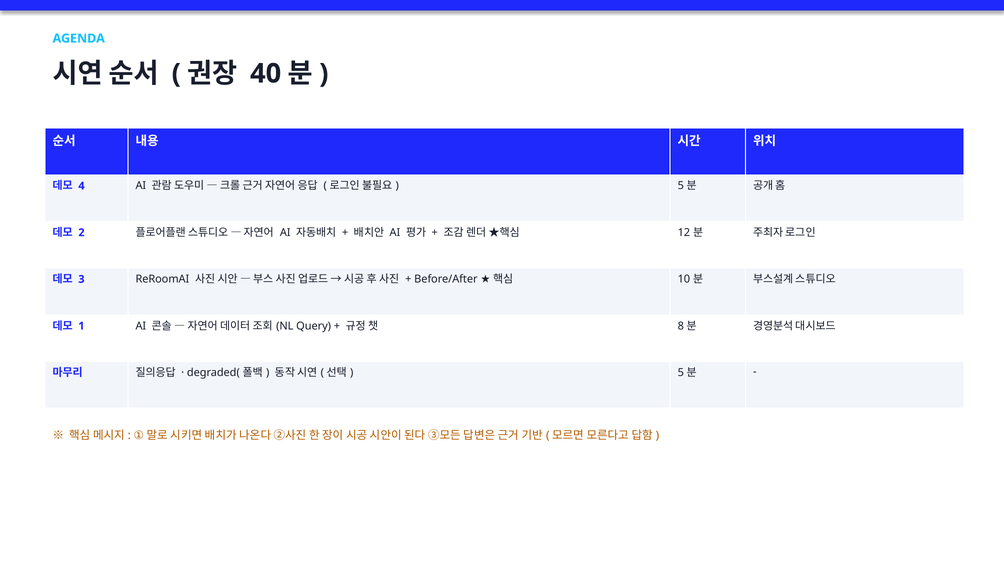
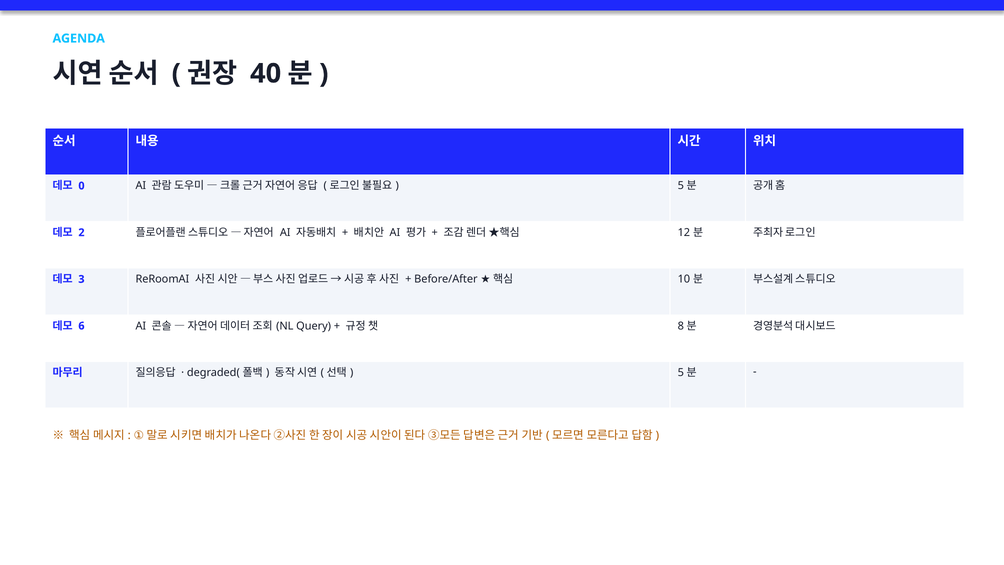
4: 4 -> 0 (81, 186)
1: 1 -> 6 (81, 326)
